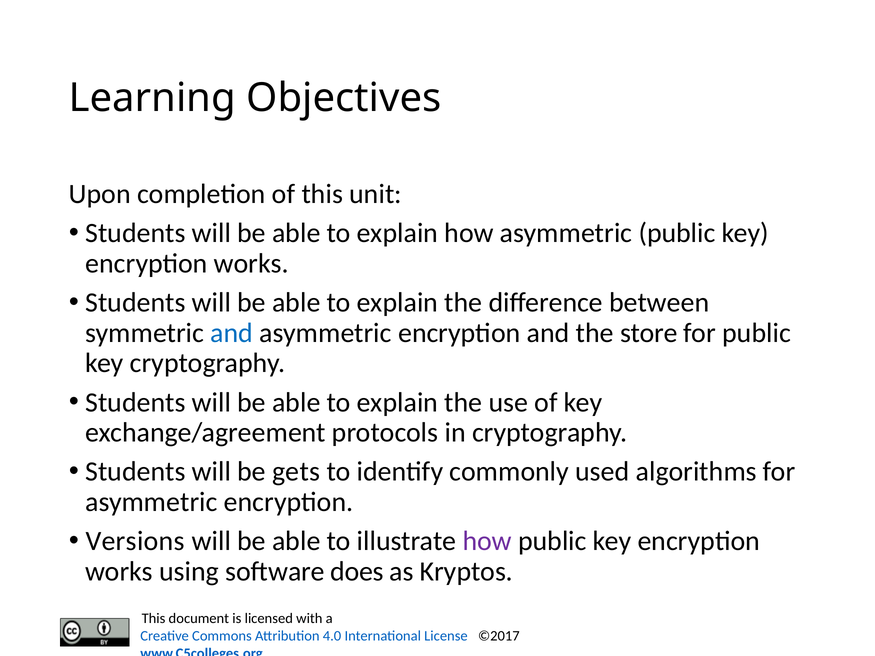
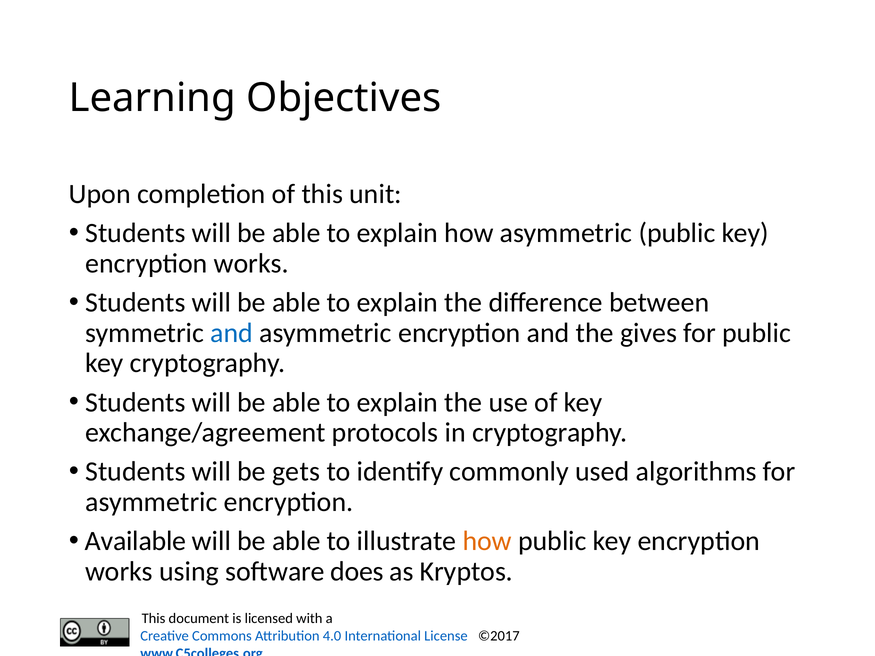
store: store -> gives (649, 333)
Versions: Versions -> Available (136, 541)
how colour: purple -> orange (487, 541)
